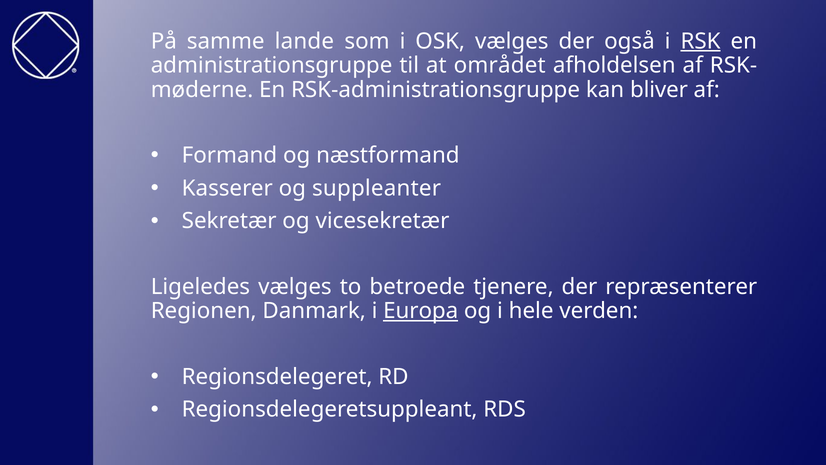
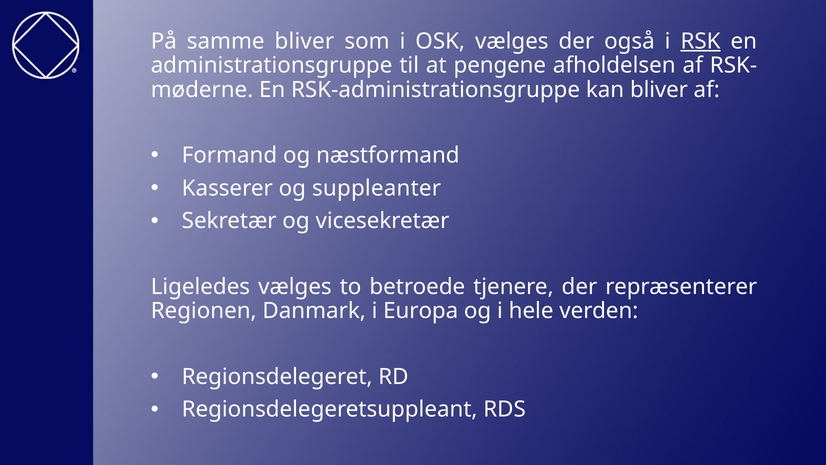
samme lande: lande -> bliver (304, 41)
området: området -> pengene (500, 65)
Europa underline: present -> none (421, 311)
